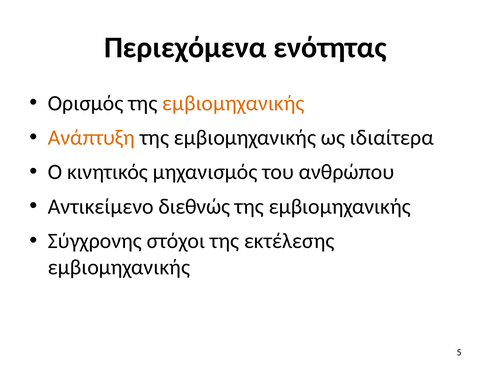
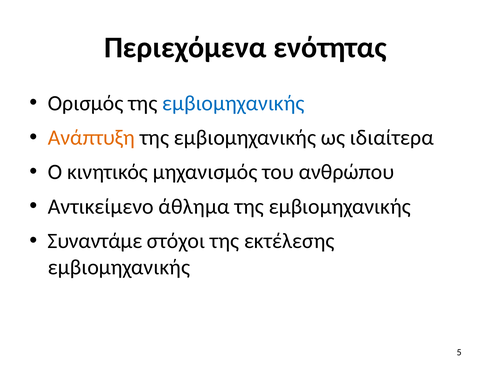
εμβιομηχανικής colour: orange -> blue (233, 103)
διεθνώς: διεθνώς -> άθλημα (194, 206)
Σύγχρονης: Σύγχρονης -> Συναντάμε (95, 240)
